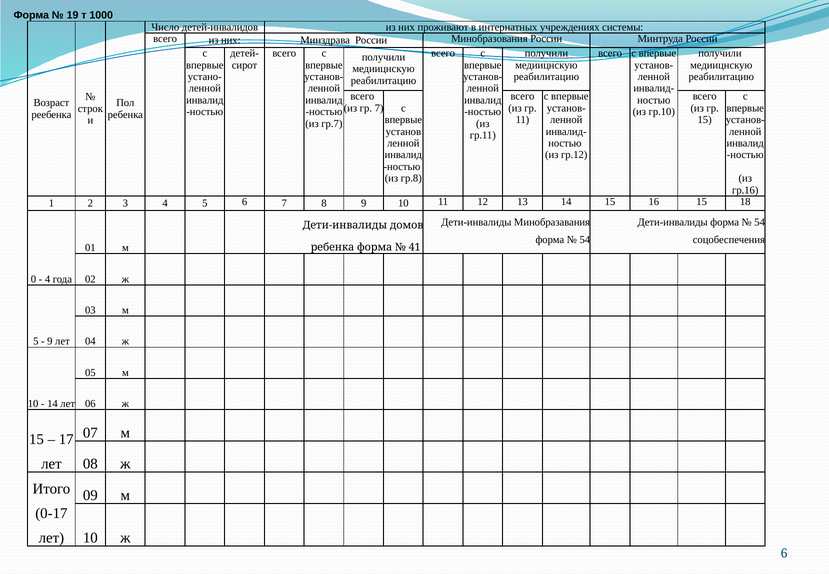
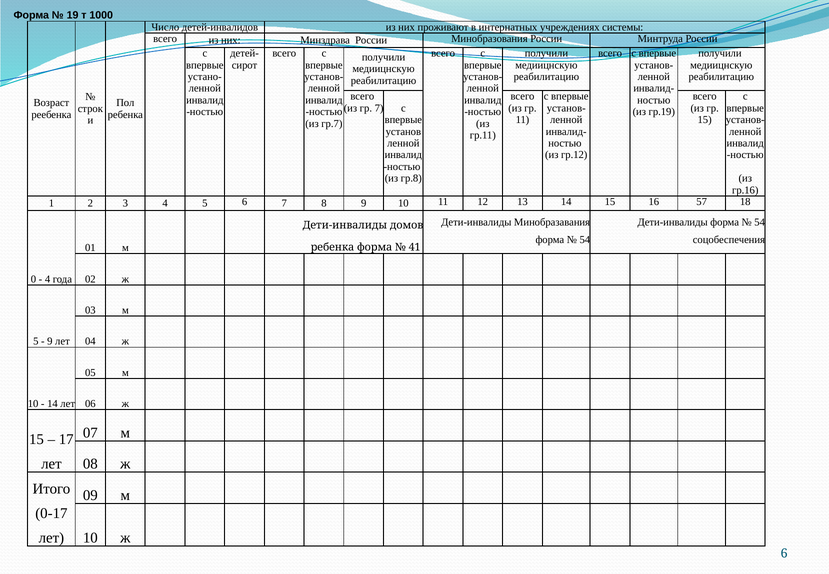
гр.10: гр.10 -> гр.19 (662, 112)
16 15: 15 -> 57 (702, 202)
